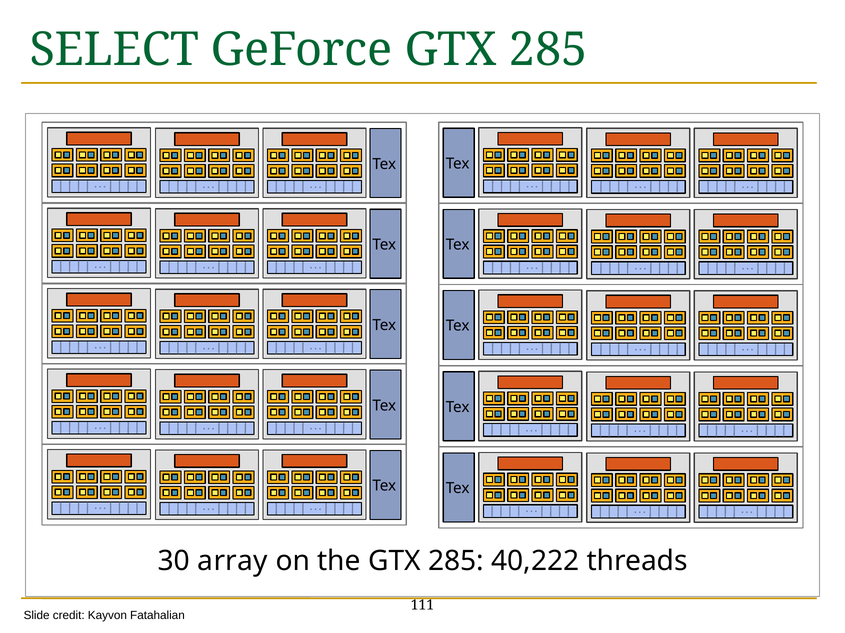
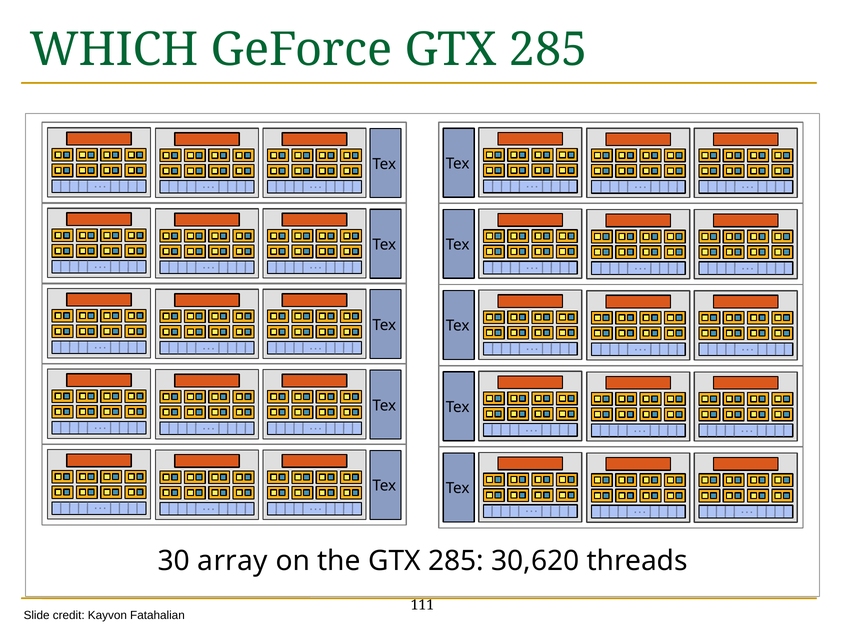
SELECT: SELECT -> WHICH (114, 50)
40,222: 40,222 -> 30,620 (535, 562)
